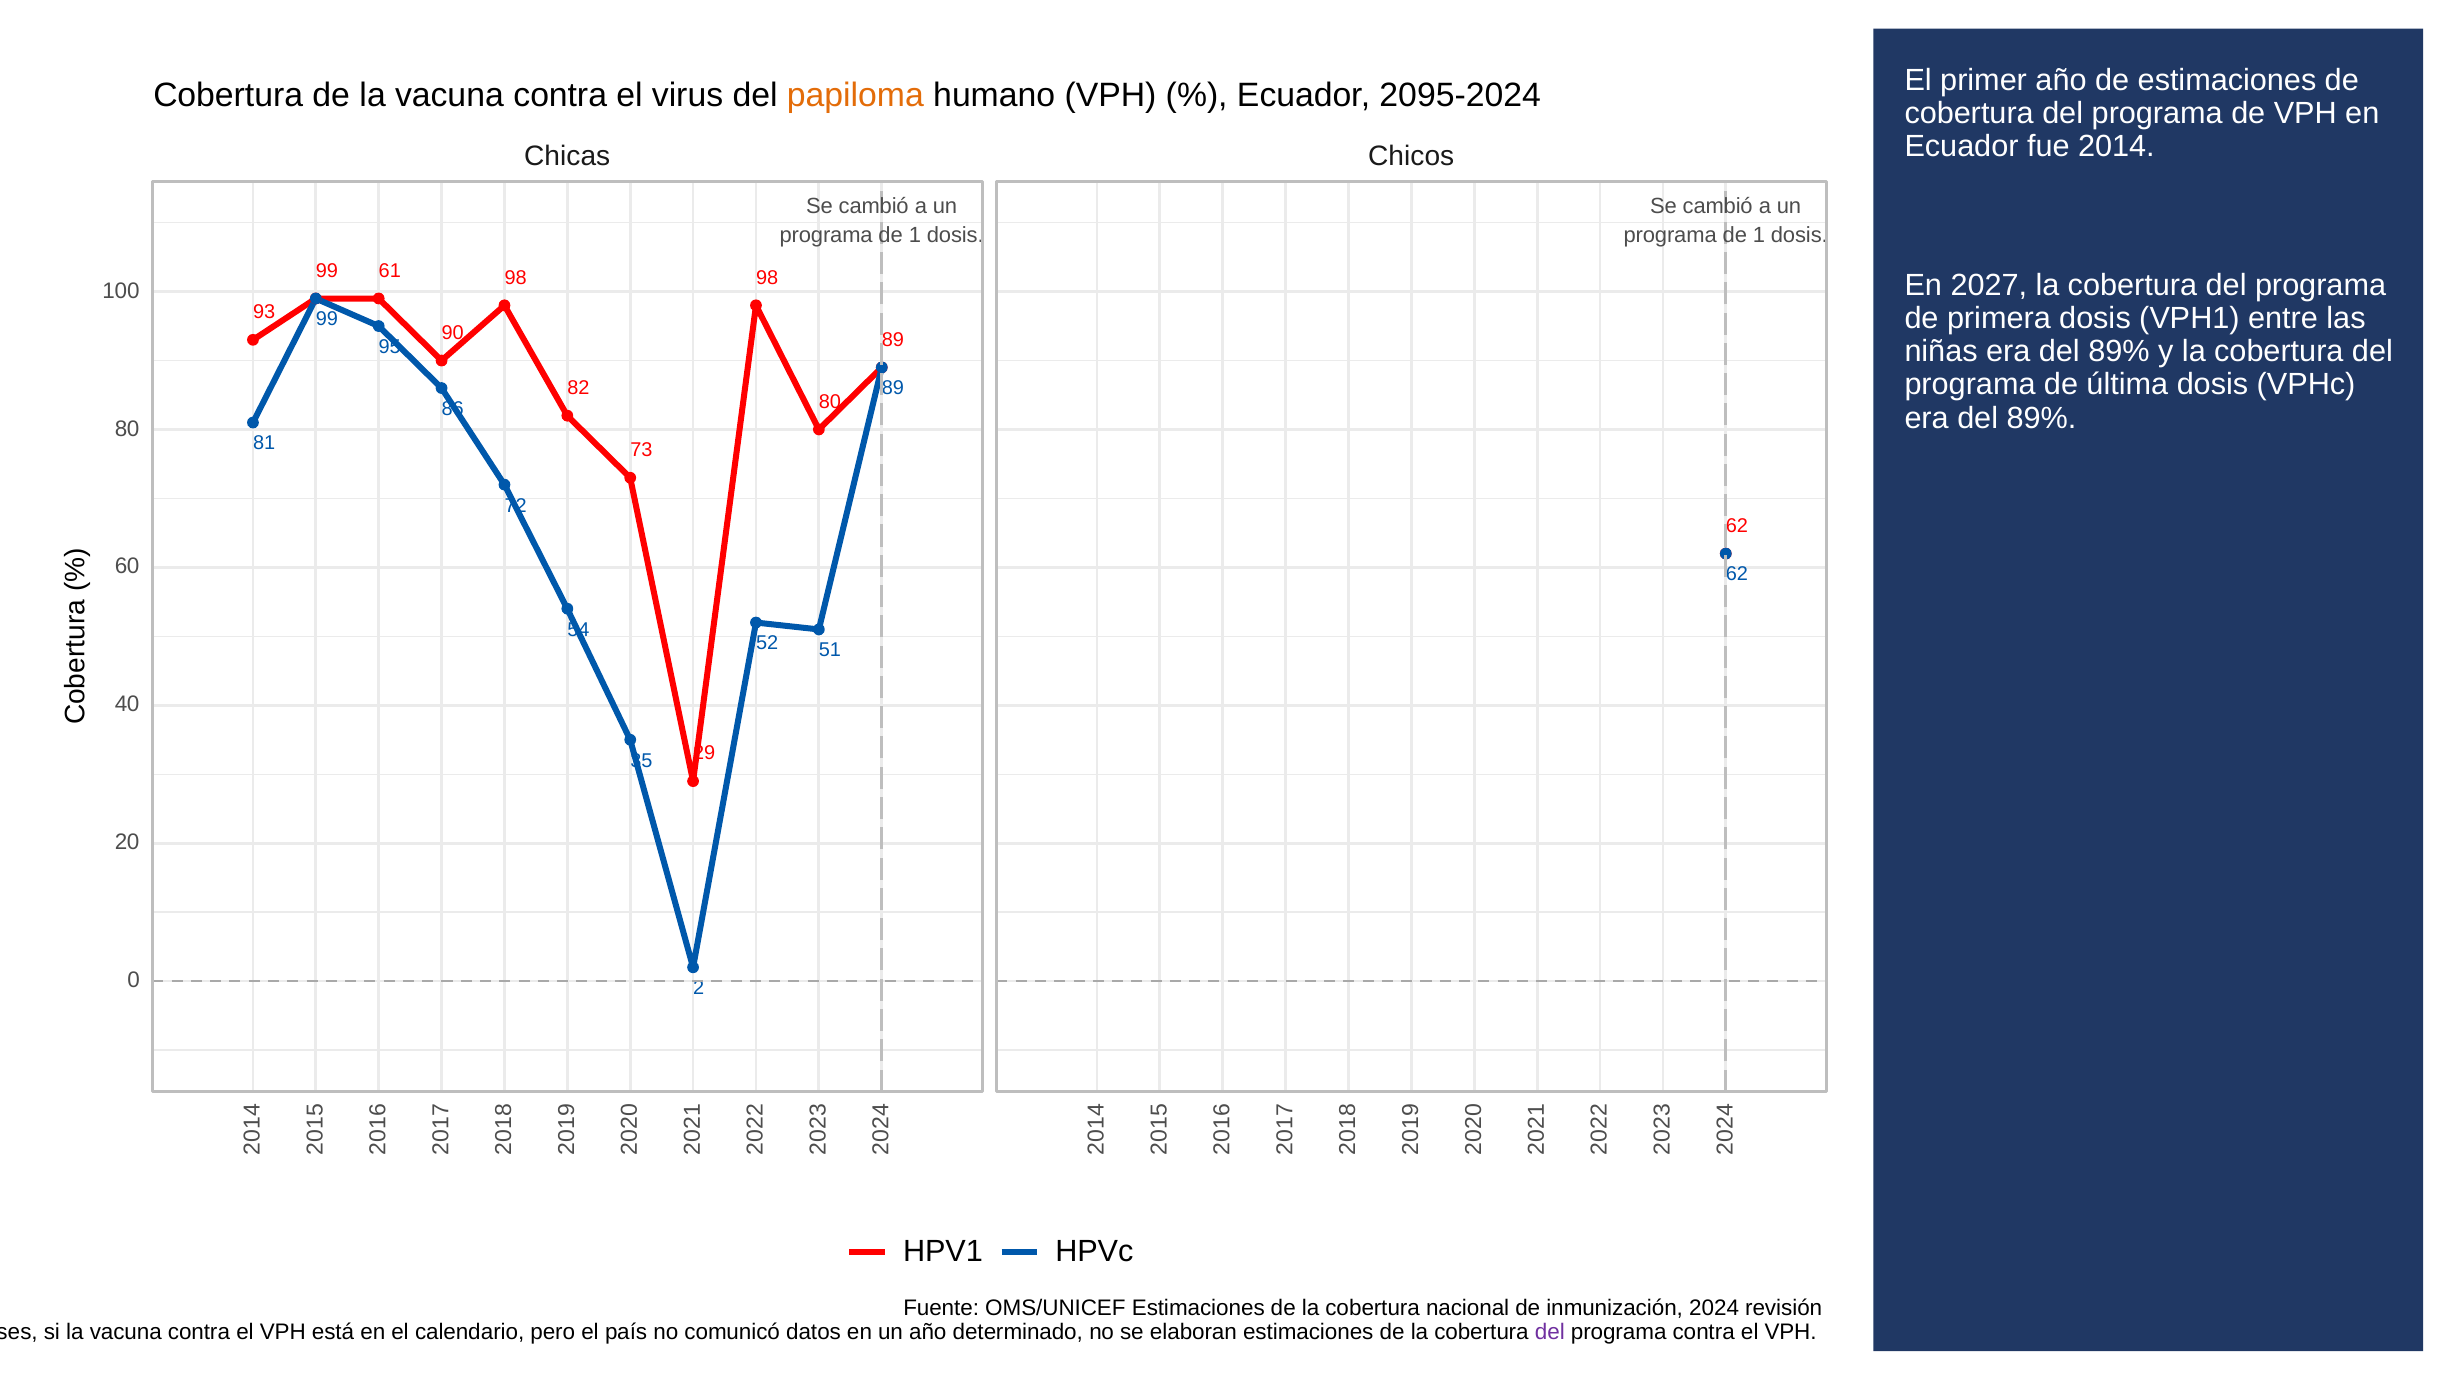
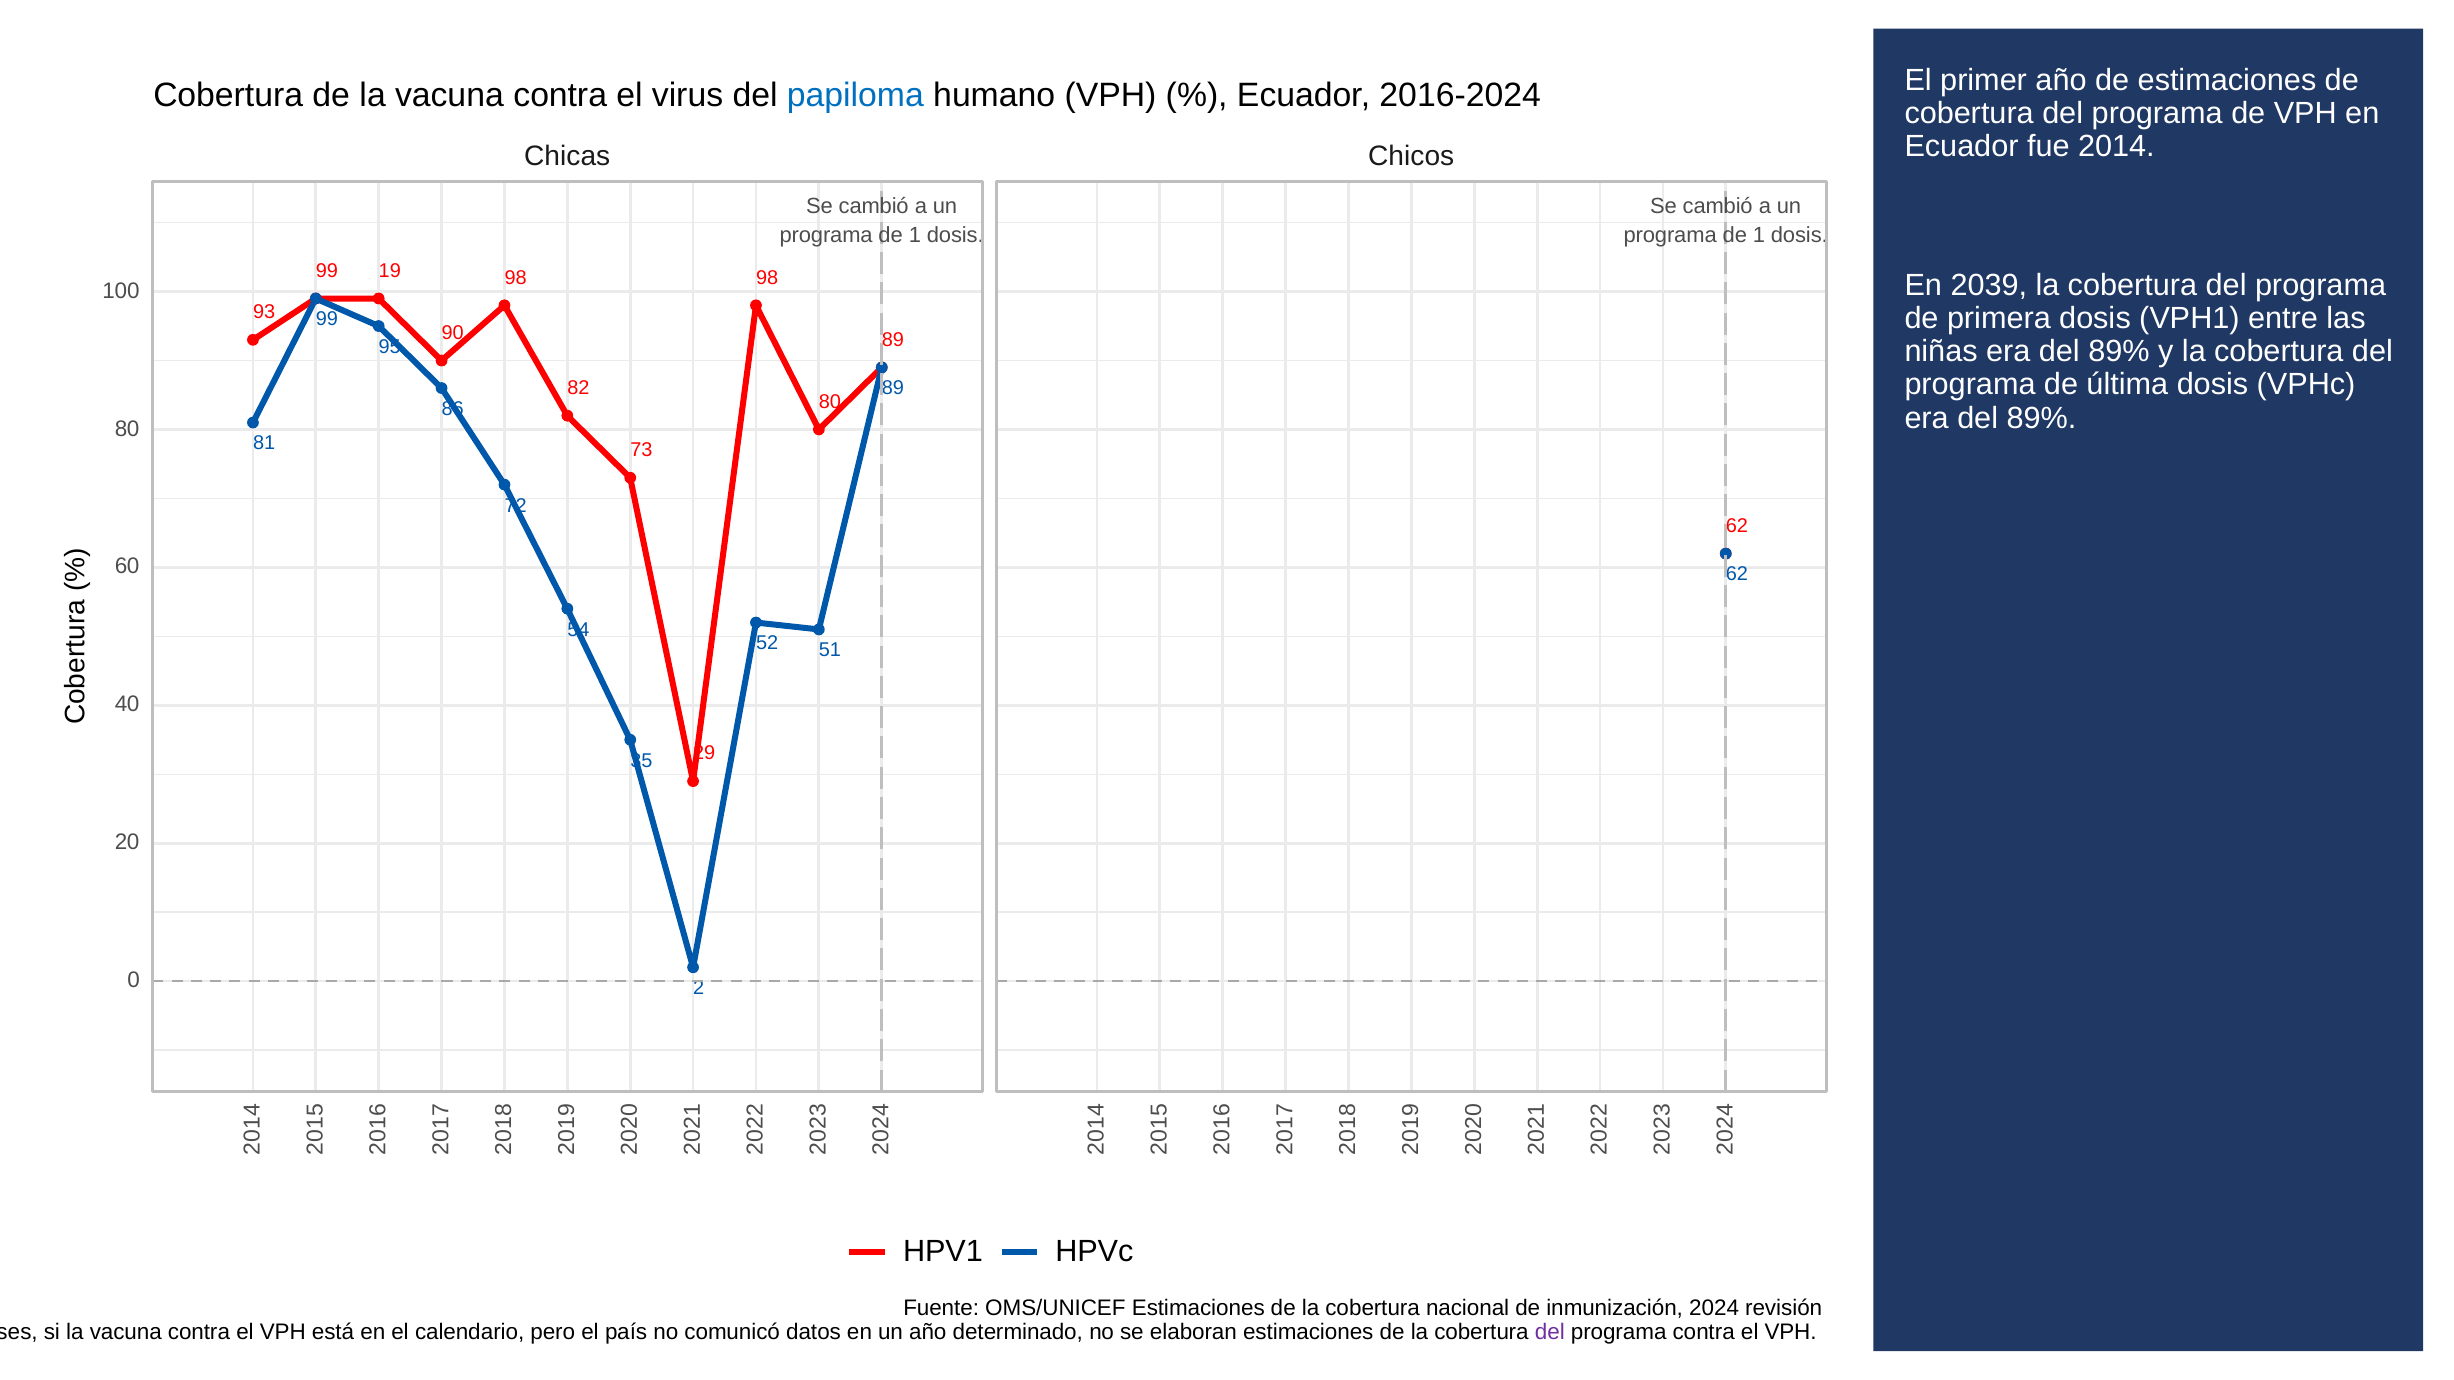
papiloma colour: orange -> blue (855, 95)
2095-2024: 2095-2024 -> 2016-2024 (1460, 95)
61: 61 -> 19 (390, 271)
2027: 2027 -> 2039 (1989, 286)
